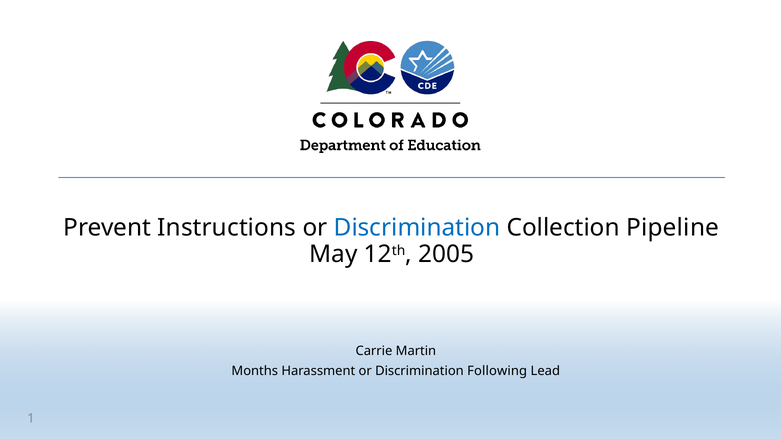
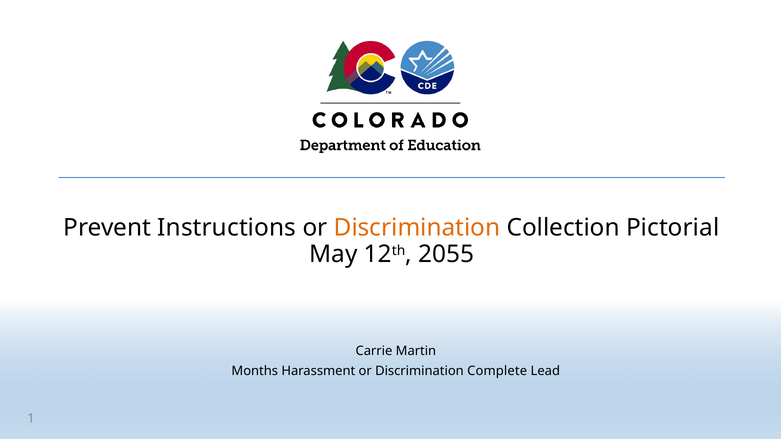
Discrimination colour: blue -> orange (417, 228)
Pipeline: Pipeline -> Pictorial (673, 228)
2005: 2005 -> 2055 (446, 254)
Following: Following -> Complete (497, 371)
